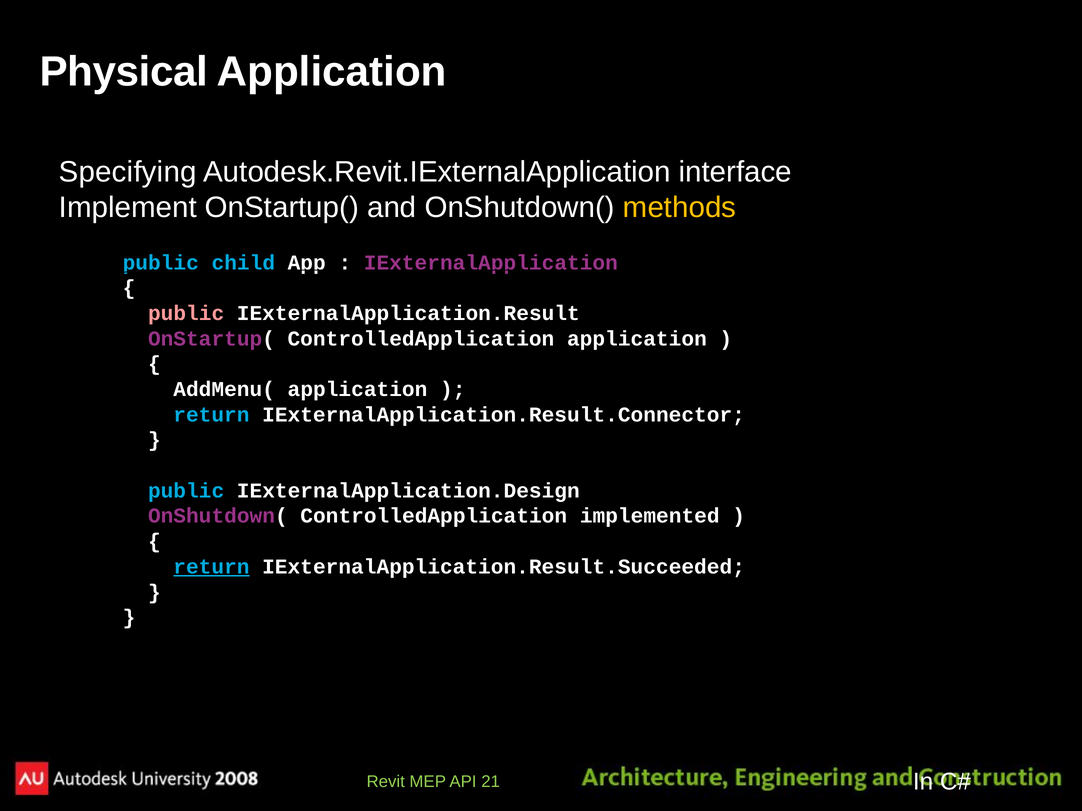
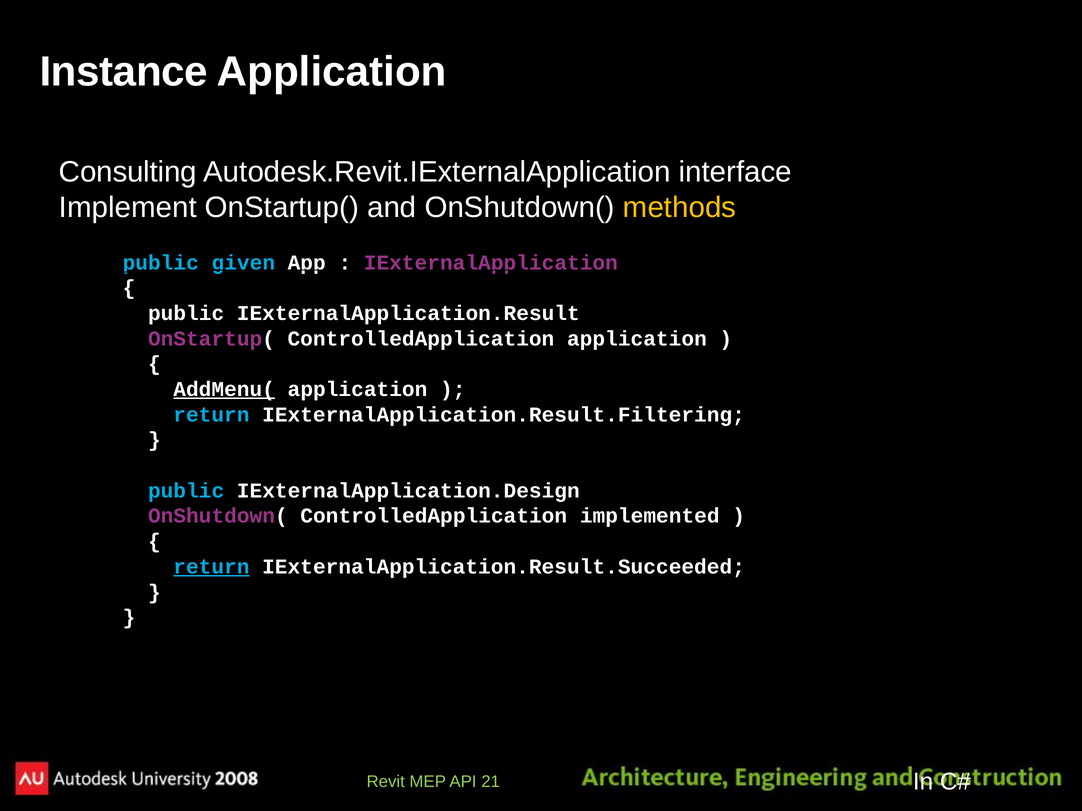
Physical: Physical -> Instance (124, 72)
Specifying: Specifying -> Consulting (128, 172)
child: child -> given (243, 263)
public colour: pink -> white (186, 313)
AddMenu( underline: none -> present (224, 389)
IExternalApplication.Result.Connector: IExternalApplication.Result.Connector -> IExternalApplication.Result.Filtering (504, 415)
